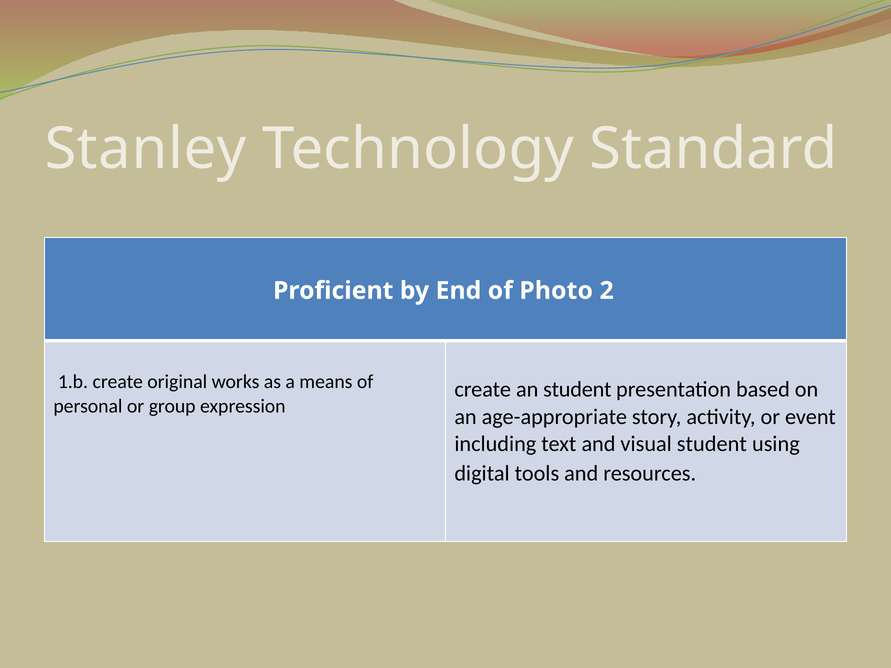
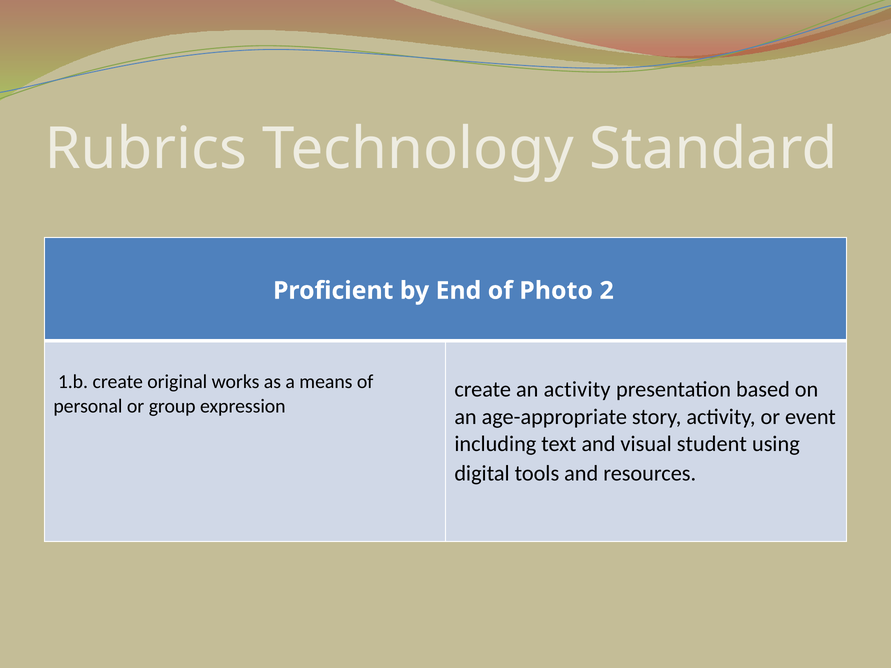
Stanley: Stanley -> Rubrics (146, 149)
an student: student -> activity (577, 390)
